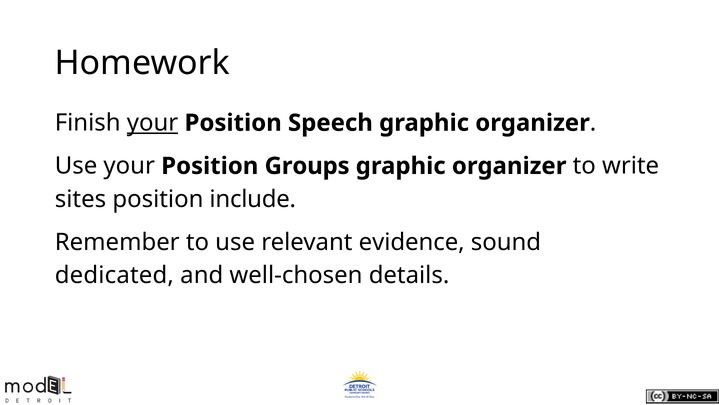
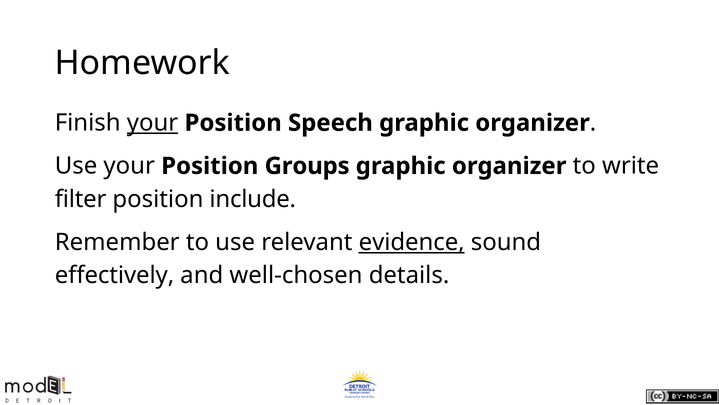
sites: sites -> filter (81, 199)
evidence underline: none -> present (412, 242)
dedicated: dedicated -> effectively (114, 275)
